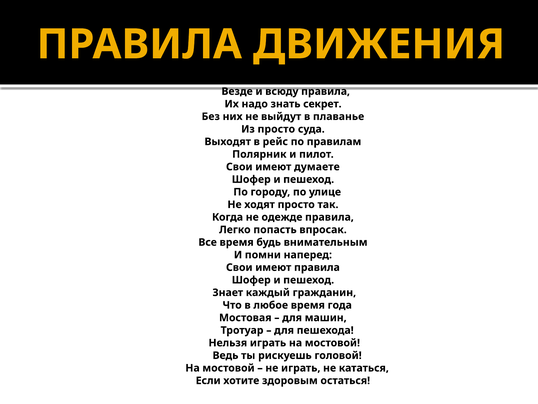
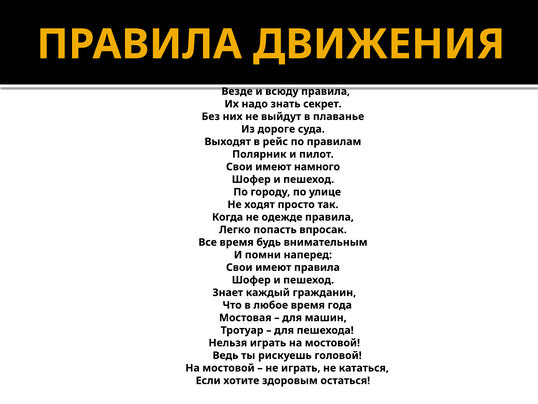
Из просто: просто -> дороге (276, 129)
думаете: думаете -> намного (317, 167)
